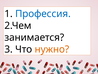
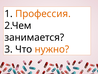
Профессия colour: blue -> orange (43, 14)
